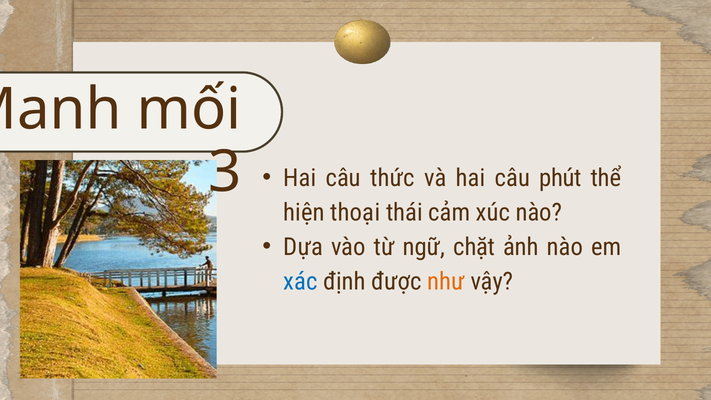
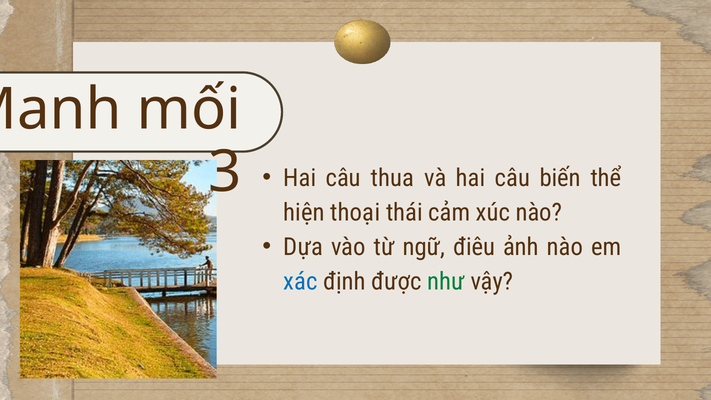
thức: thức -> thua (392, 178)
phút: phút -> biến (560, 178)
chặt: chặt -> điêu (474, 247)
như colour: orange -> green (446, 282)
